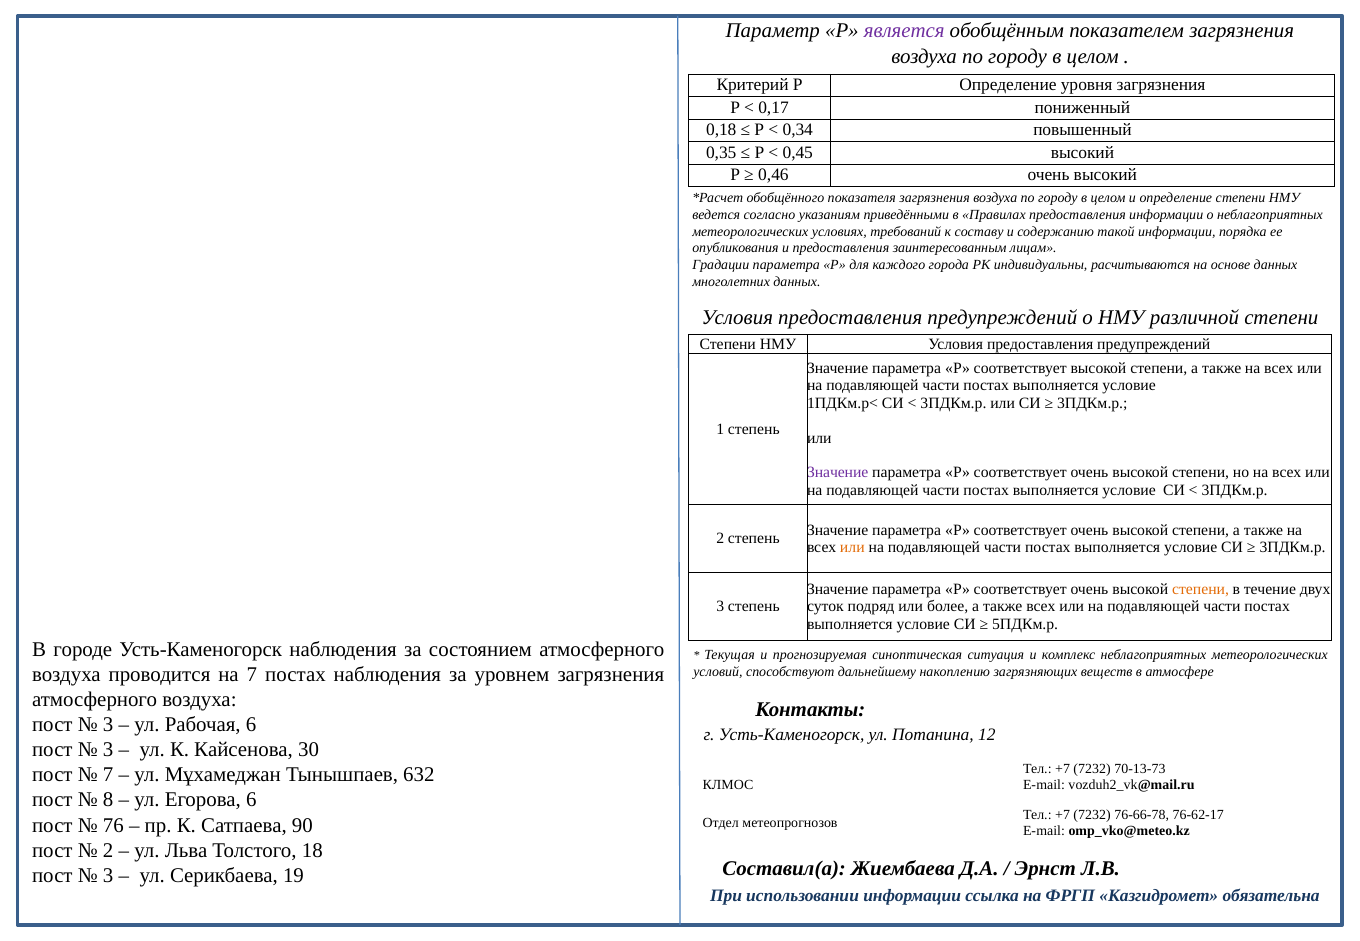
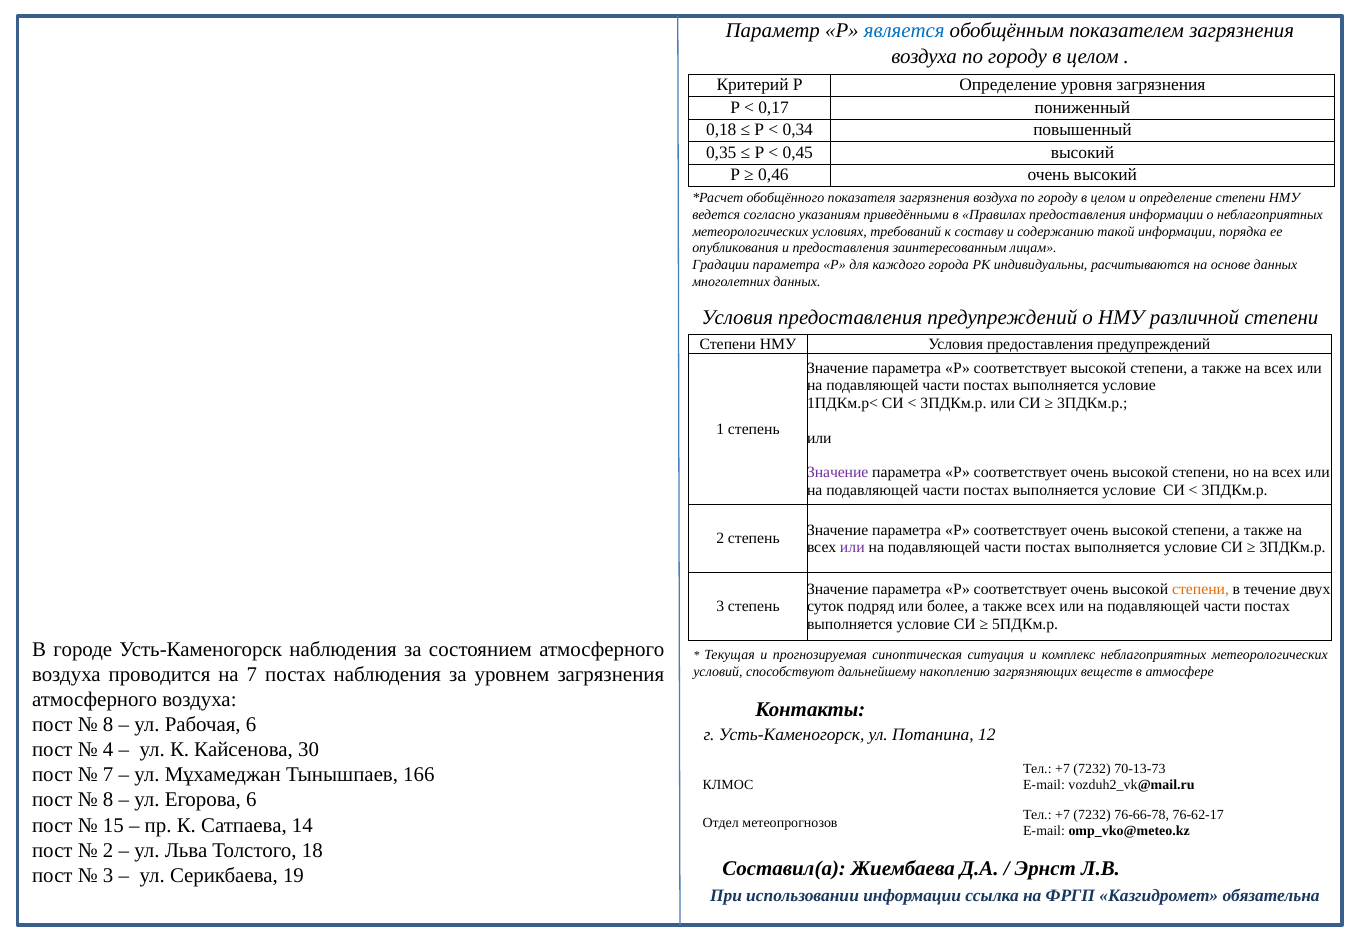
является colour: purple -> blue (904, 31)
или colour: orange -> purple (852, 548)
3: 3 -> 8 (108, 725)
3: 3 -> 4 (108, 750)
632: 632 -> 166 (419, 775)
76: 76 -> 15 (113, 826)
90: 90 -> 14 (302, 826)
